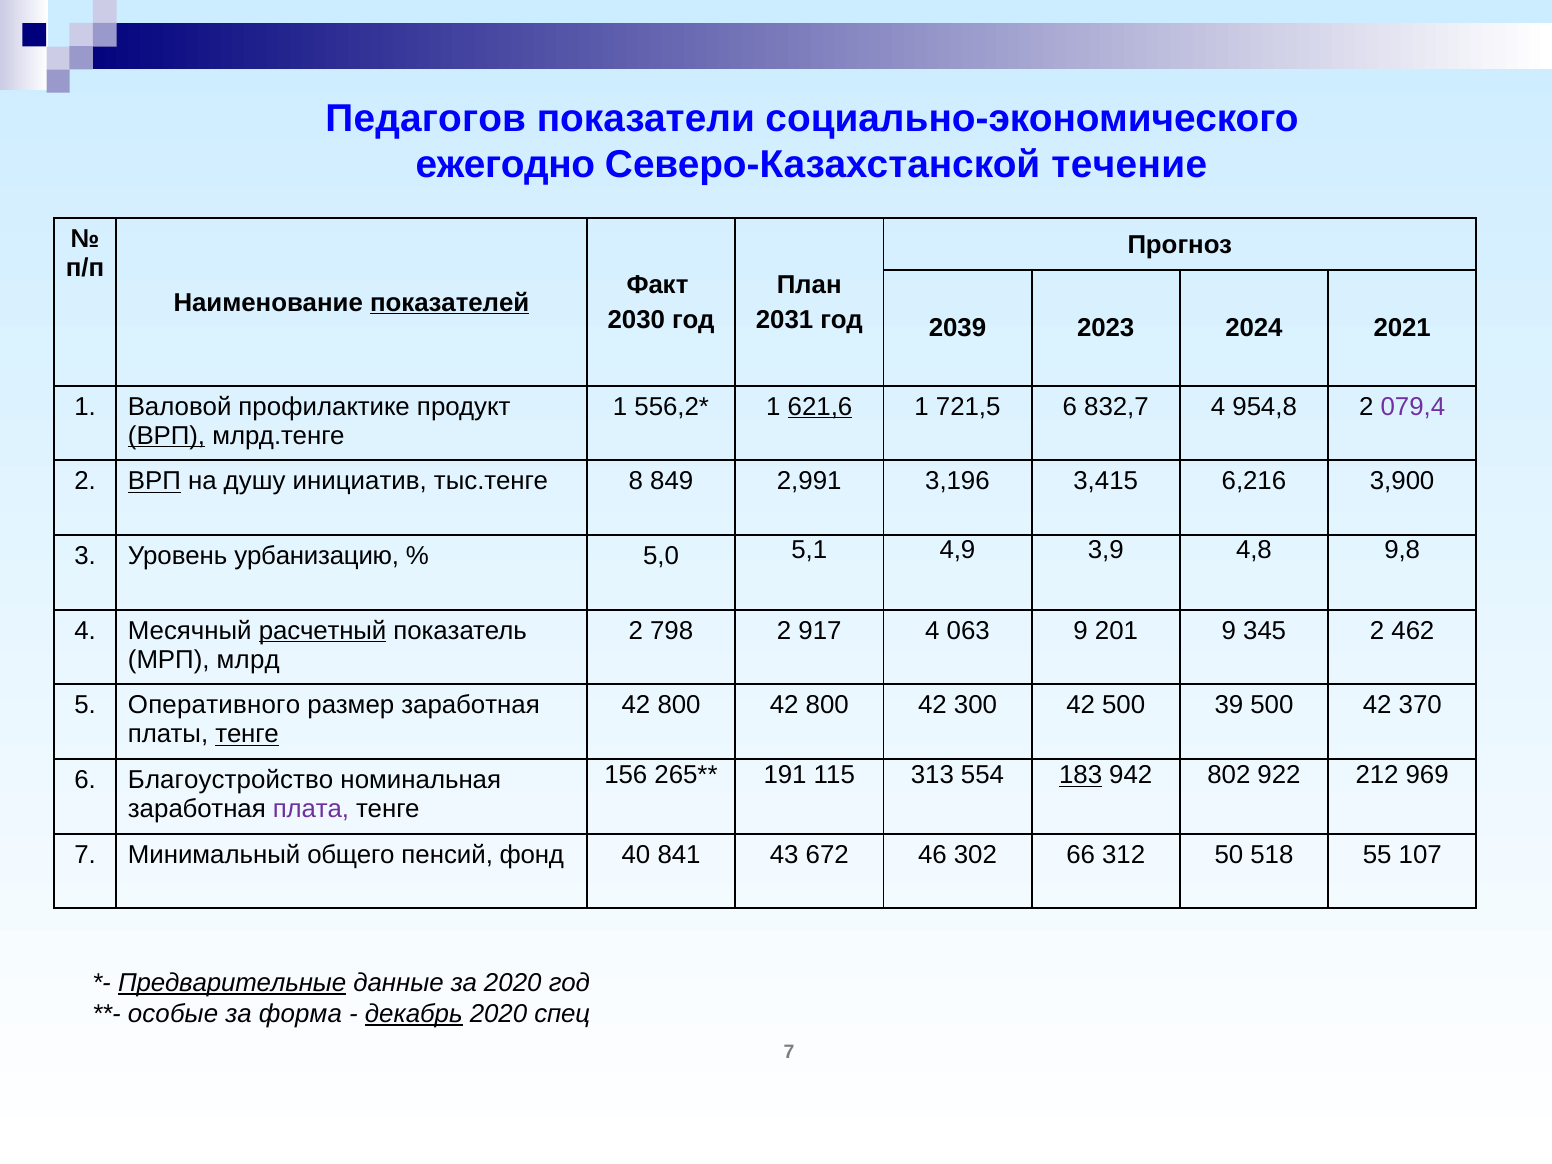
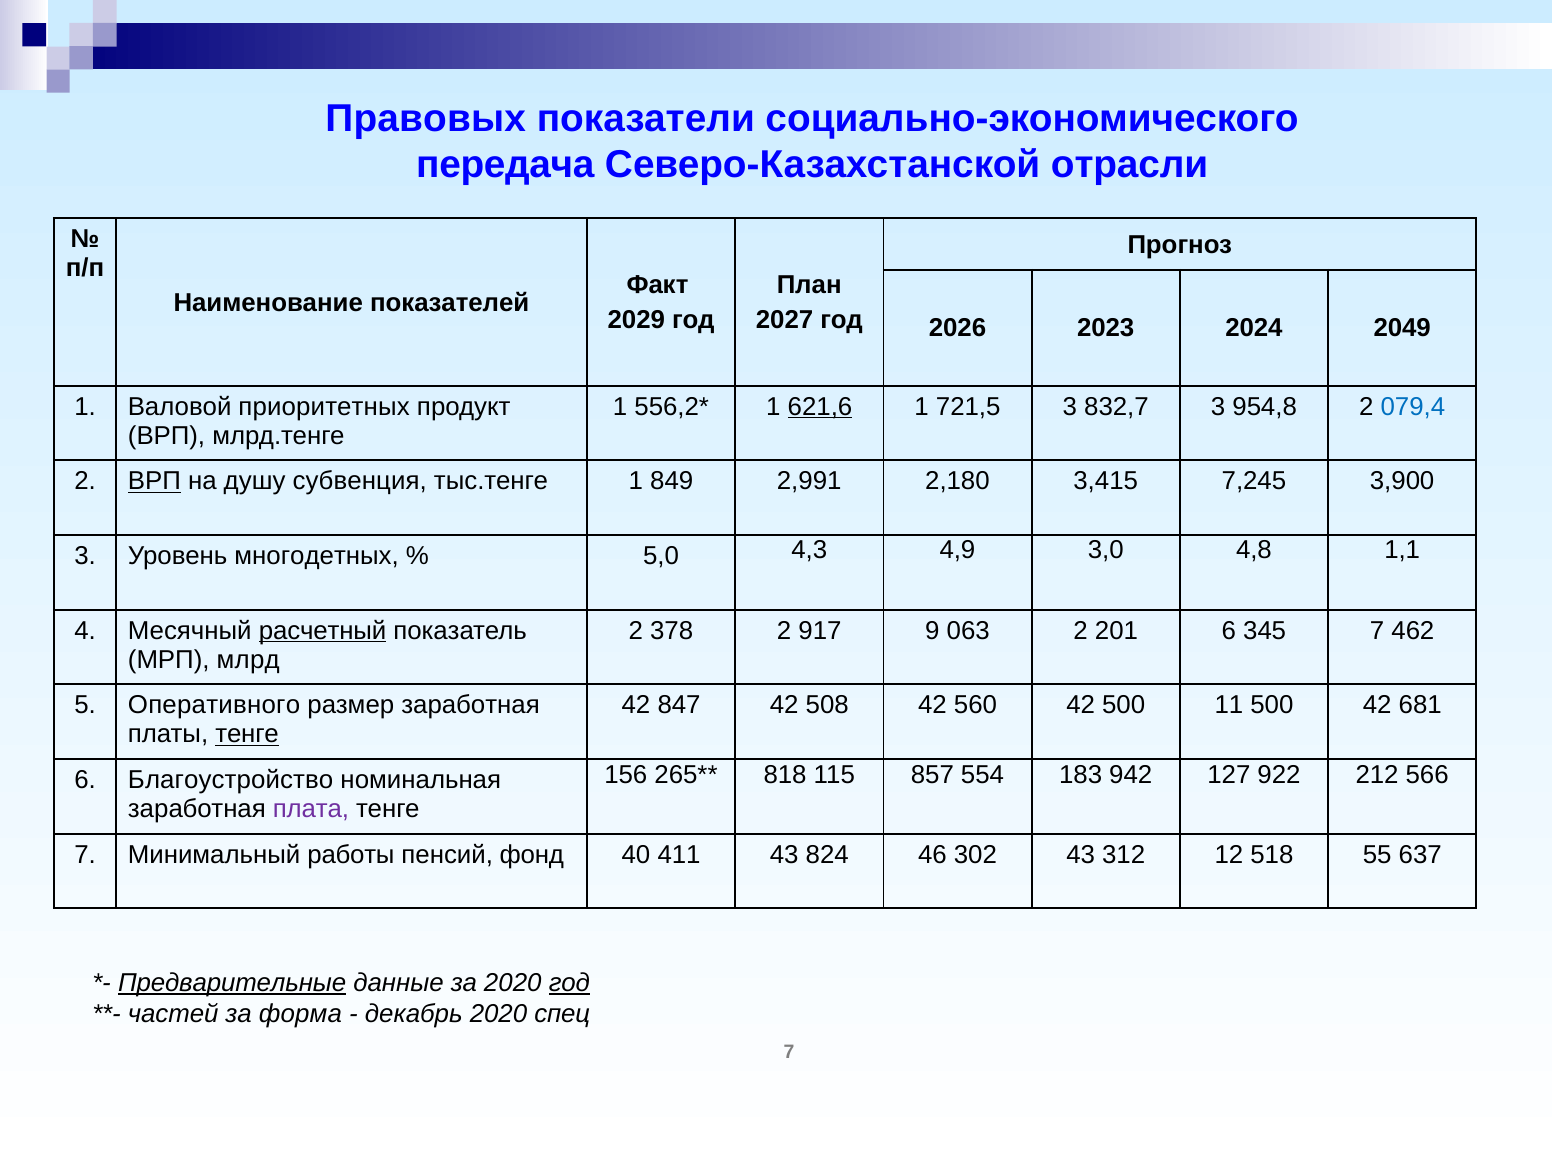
Педагогов: Педагогов -> Правовых (426, 118)
ежегодно: ежегодно -> передача (505, 165)
течение: течение -> отрасли (1130, 165)
показателей underline: present -> none (450, 302)
2030: 2030 -> 2029 (636, 320)
2031: 2031 -> 2027 (785, 320)
2039: 2039 -> 2026 (957, 328)
2021: 2021 -> 2049 (1402, 328)
профилактике: профилактике -> приоритетных (324, 407)
721,5 6: 6 -> 3 (1070, 407)
832,7 4: 4 -> 3 (1218, 407)
079,4 colour: purple -> blue (1413, 407)
ВРП underline: present -> none (167, 436)
инициатив: инициатив -> субвенция (360, 481)
тыс.тенге 8: 8 -> 1 (636, 481)
3,196: 3,196 -> 2,180 (957, 481)
6,216: 6,216 -> 7,245 (1254, 481)
урбанизацию: урбанизацию -> многодетных (317, 556)
5,1: 5,1 -> 4,3 (809, 550)
3,9: 3,9 -> 3,0 (1106, 550)
9,8: 9,8 -> 1,1 (1402, 550)
798: 798 -> 378 (672, 631)
917 4: 4 -> 9 (932, 631)
063 9: 9 -> 2 (1081, 631)
201 9: 9 -> 6 (1229, 631)
345 2: 2 -> 7 (1377, 631)
800: 800 -> 847 (679, 705)
800: 800 -> 508 (827, 705)
300: 300 -> 560 (976, 705)
39: 39 -> 11 (1229, 705)
370: 370 -> 681 (1420, 705)
191: 191 -> 818 (785, 775)
313: 313 -> 857 (932, 775)
183 underline: present -> none (1081, 775)
802: 802 -> 127 (1229, 775)
969: 969 -> 566 (1427, 775)
общего: общего -> работы (351, 855)
841: 841 -> 411 (679, 855)
672: 672 -> 824 (827, 855)
302 66: 66 -> 43 (1081, 855)
50: 50 -> 12 (1229, 855)
107: 107 -> 637 (1420, 855)
год underline: none -> present (569, 983)
особые: особые -> частей (173, 1014)
декабрь underline: present -> none (414, 1014)
